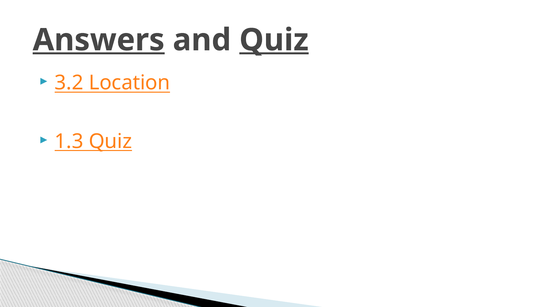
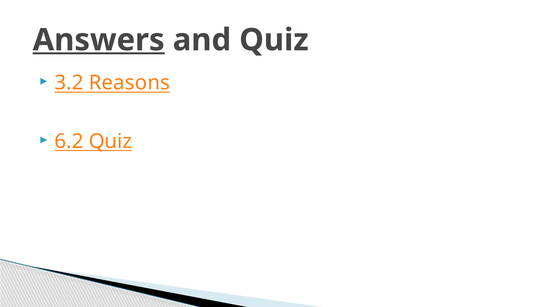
Quiz underline: present -> none (274, 40)
Location: Location -> Reasons (129, 83)
1.3: 1.3 -> 6.2 (69, 141)
